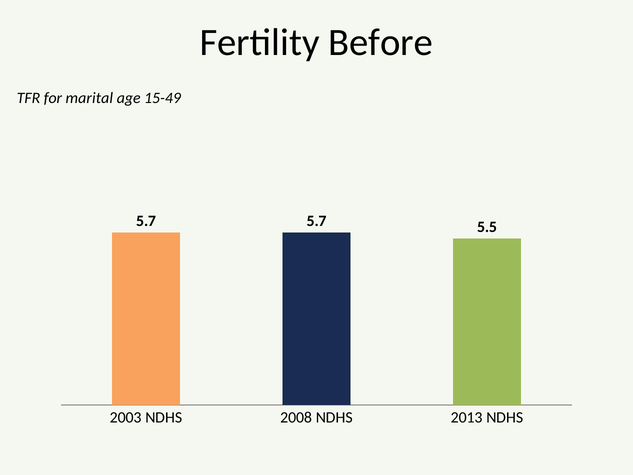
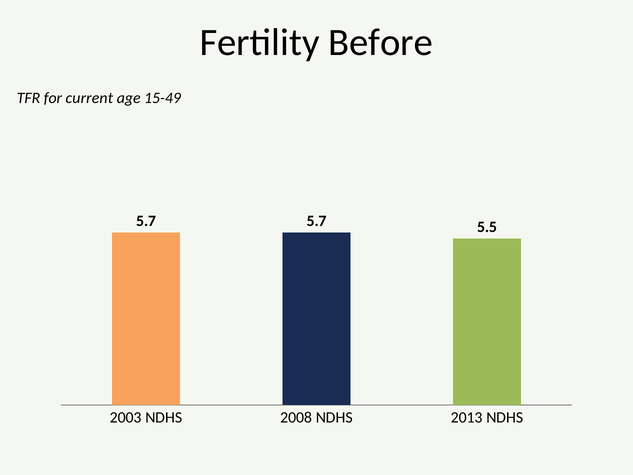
marital: marital -> current (89, 98)
